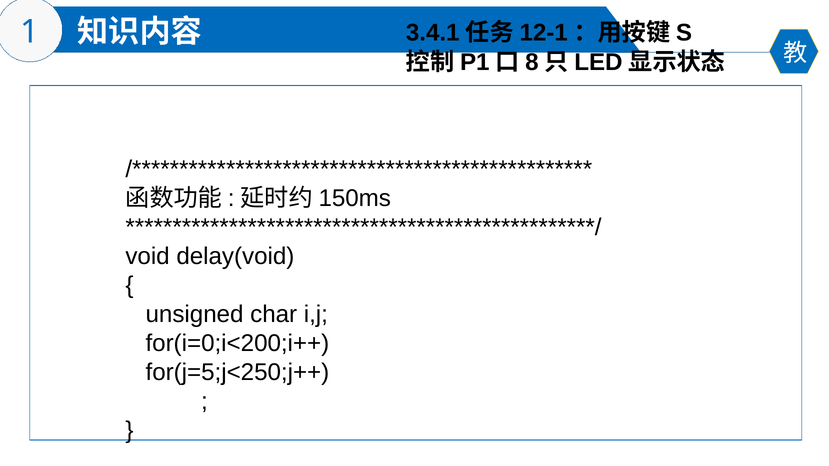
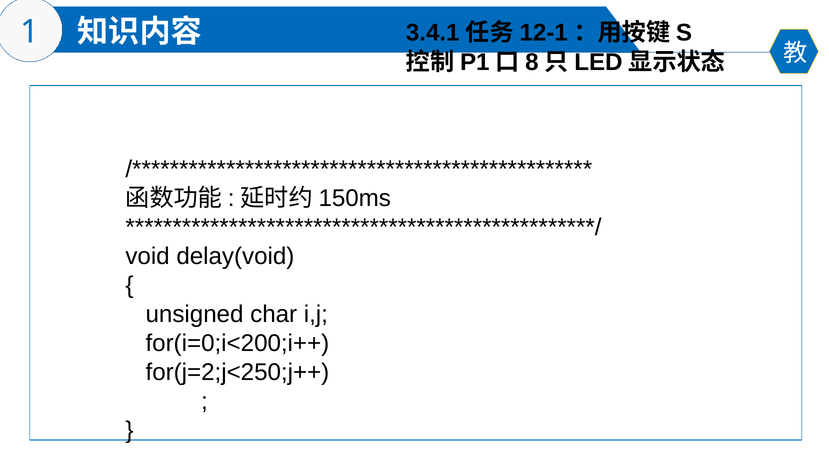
for(j=5;j<250;j++: for(j=5;j<250;j++ -> for(j=2;j<250;j++ (237, 372)
